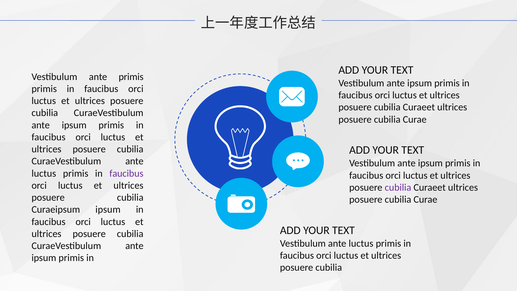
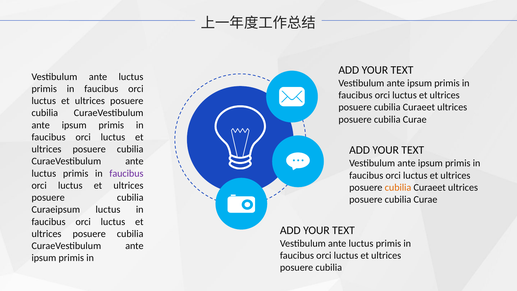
primis: primis -> luctus (131, 77)
cubilia colour: purple -> orange (398, 187)
Curaeipsum ipsum: ipsum -> luctus (108, 209)
